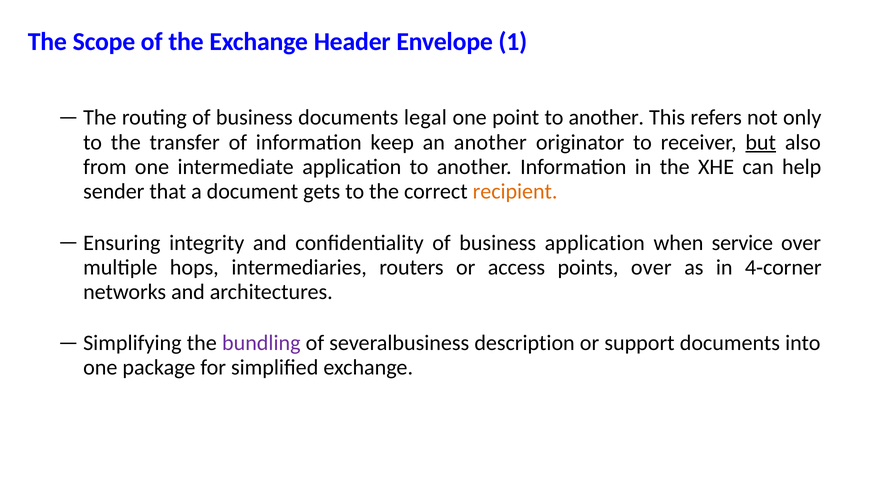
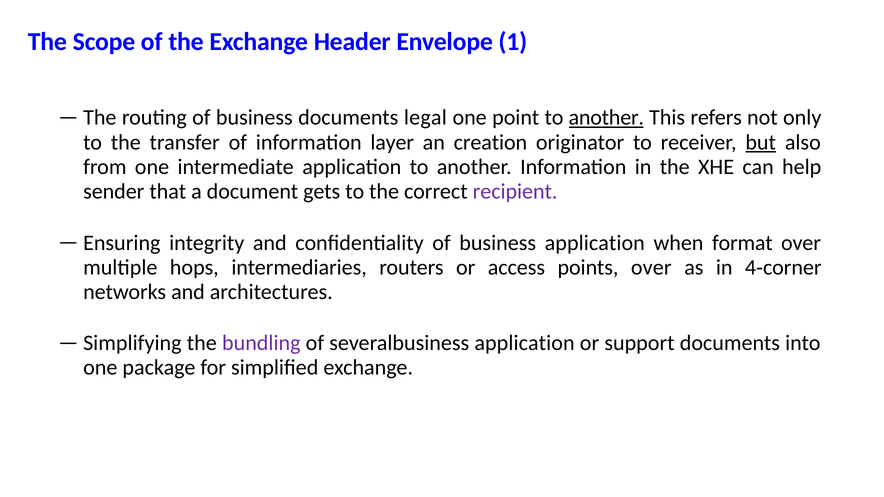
another underline: none -> present (606, 118)
keep: keep -> layer (392, 142)
an another: another -> creation (490, 142)
recipient colour: orange -> purple (515, 192)
service: service -> format (742, 243)
severalbusiness description: description -> application (525, 343)
